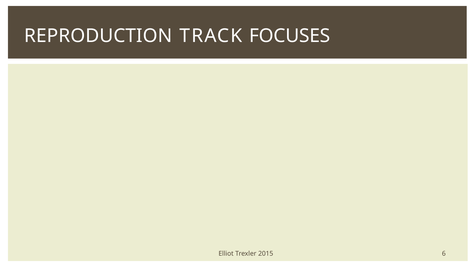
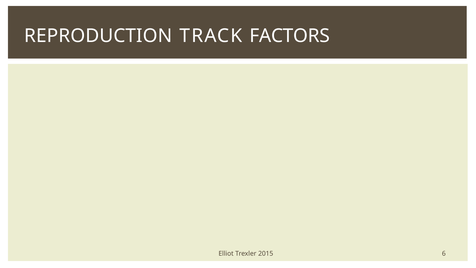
FOCUSES: FOCUSES -> FACTORS (290, 36)
